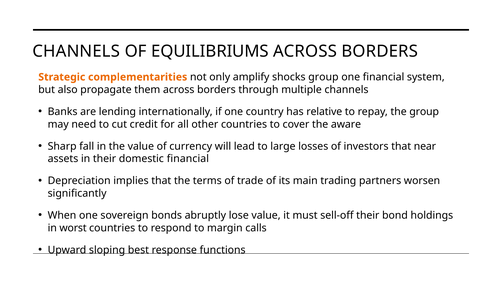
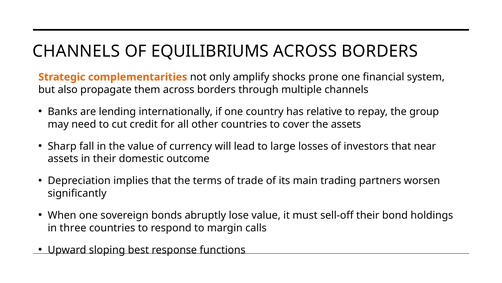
shocks group: group -> prone (323, 77)
the aware: aware -> assets (346, 124)
domestic financial: financial -> outcome (188, 158)
worst: worst -> three (73, 228)
